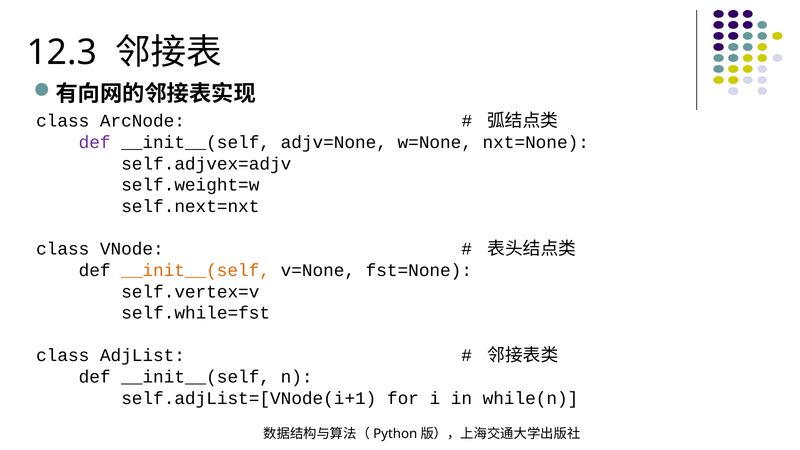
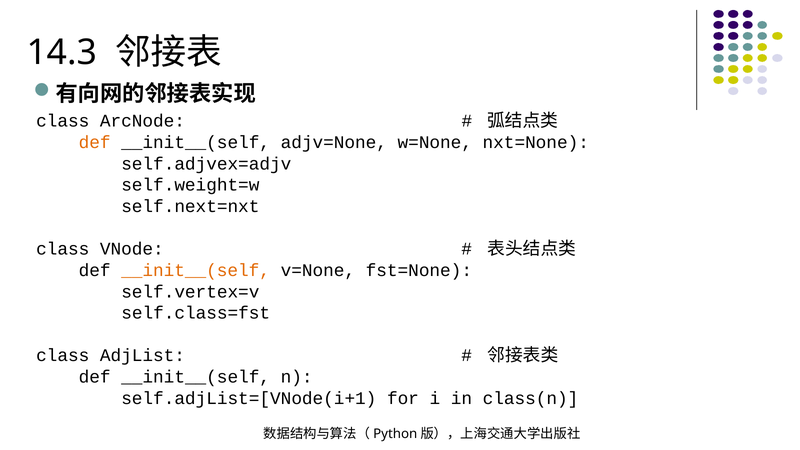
12.3: 12.3 -> 14.3 (62, 53)
def colour: purple -> orange (95, 142)
self.while=fst: self.while=fst -> self.class=fst (196, 313)
while(n: while(n -> class(n (531, 398)
